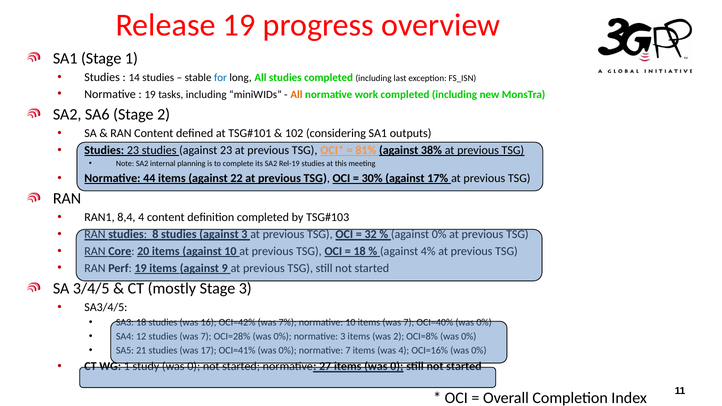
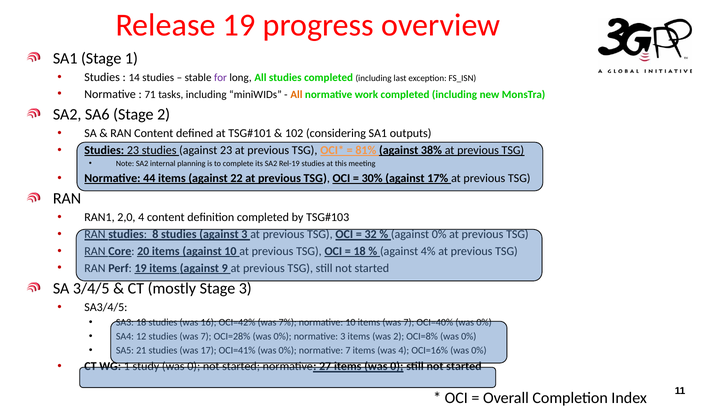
for colour: blue -> purple (221, 78)
19: 19 -> 71 (150, 94)
8,4: 8,4 -> 2,0 (126, 218)
